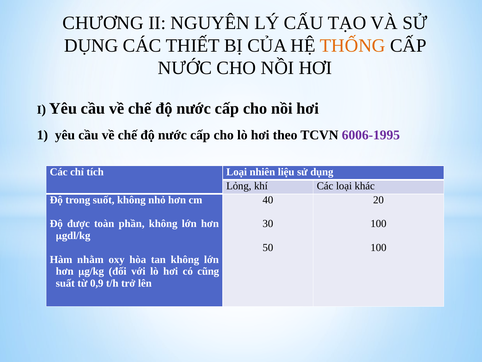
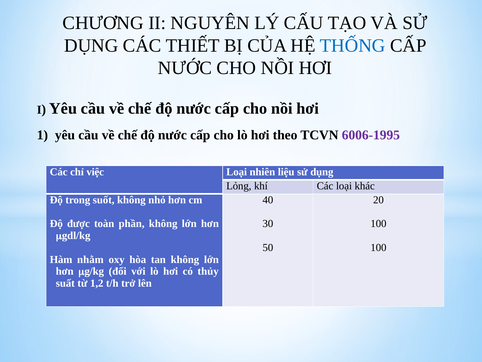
THỐNG colour: orange -> blue (353, 45)
tích: tích -> việc (95, 172)
cũng: cũng -> thủy (208, 271)
0,9: 0,9 -> 1,2 (97, 283)
